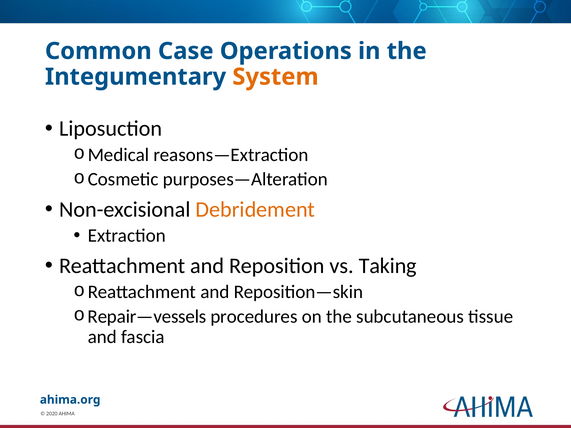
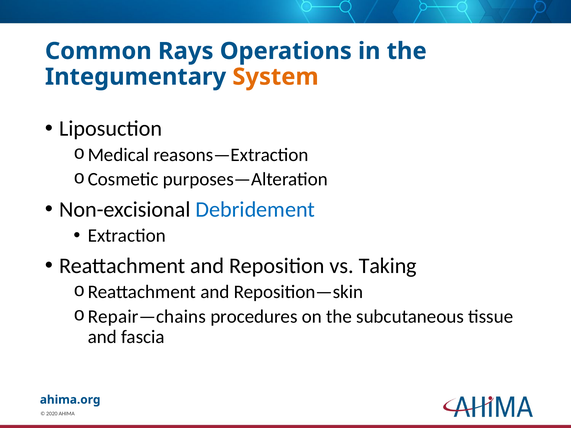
Case: Case -> Rays (186, 51)
Debridement colour: orange -> blue (255, 210)
Repair—vessels: Repair—vessels -> Repair—chains (147, 317)
